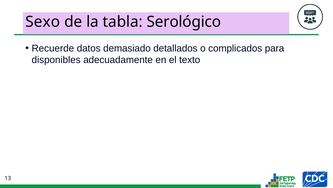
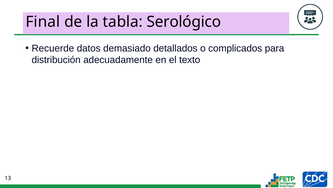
Sexo: Sexo -> Final (43, 22)
disponibles: disponibles -> distribución (56, 60)
